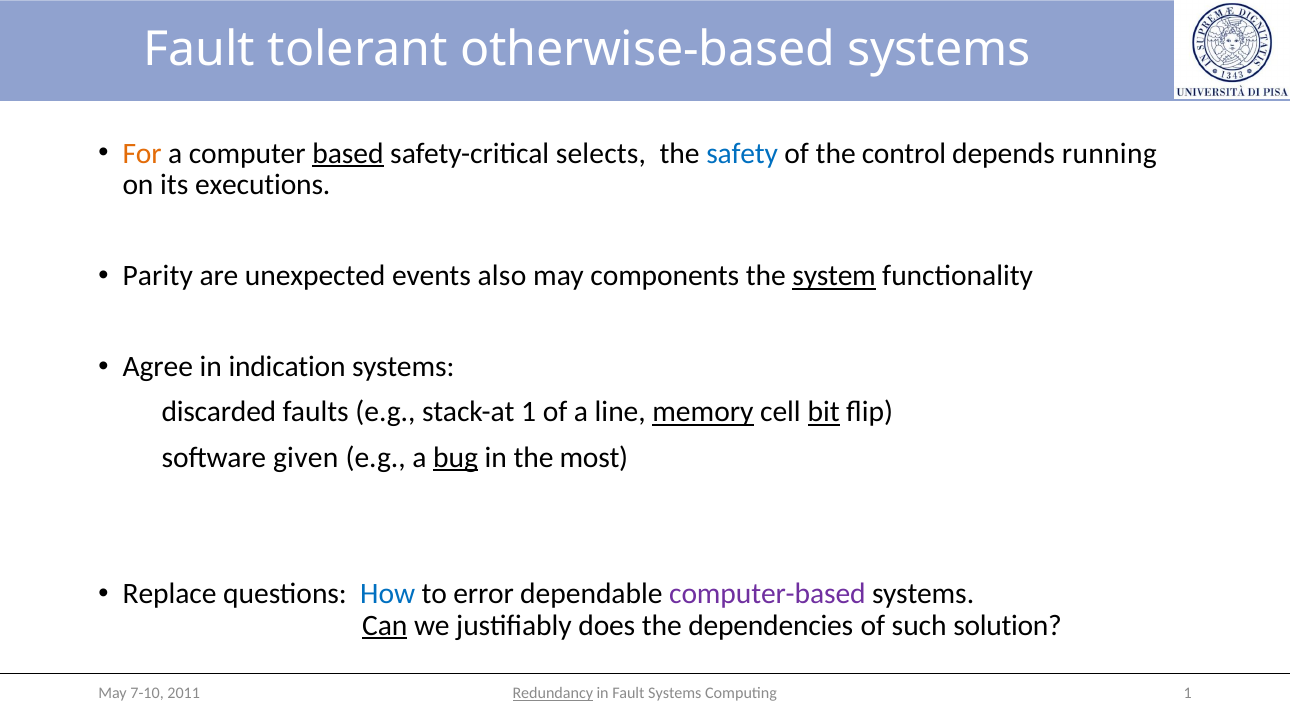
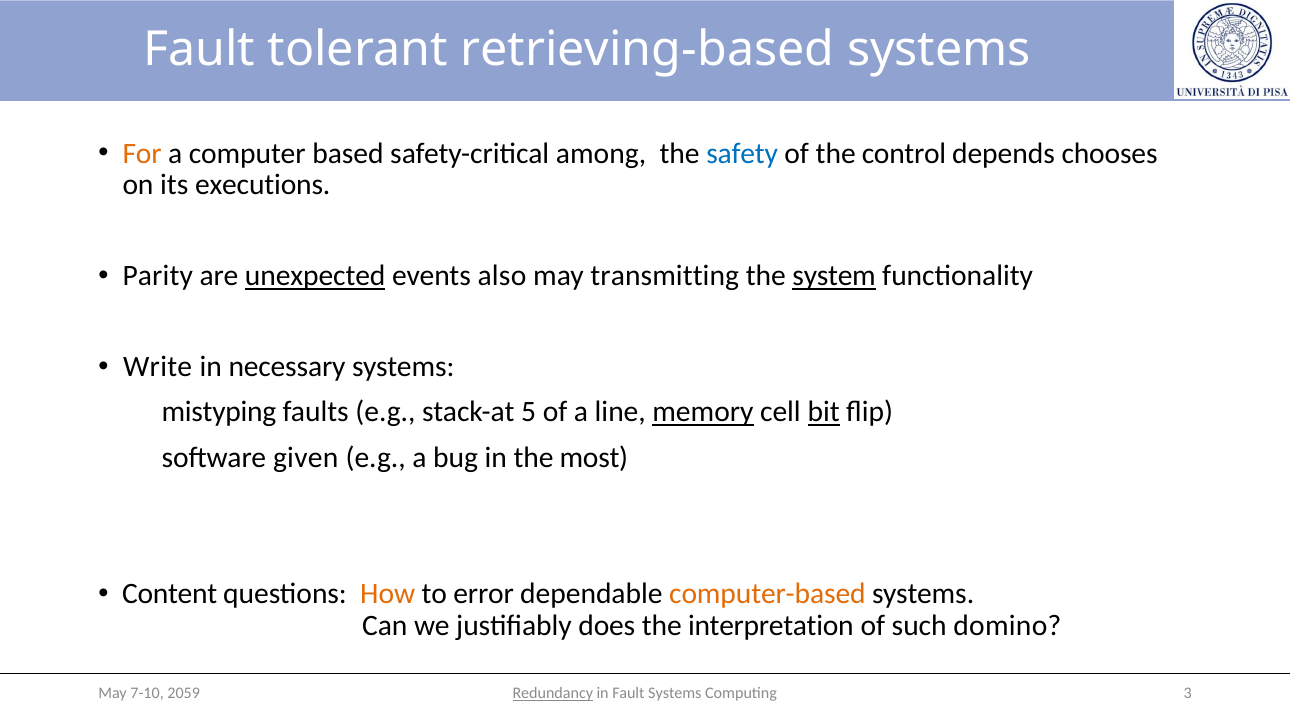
otherwise-based: otherwise-based -> retrieving-based (647, 49)
based underline: present -> none (348, 153)
selects: selects -> among (601, 153)
running: running -> chooses (1110, 153)
unexpected underline: none -> present (315, 276)
components: components -> transmitting (665, 276)
Agree: Agree -> Write (158, 367)
indication: indication -> necessary (287, 367)
discarded: discarded -> mistyping (219, 412)
stack-at 1: 1 -> 5 (529, 412)
bug underline: present -> none (456, 457)
Replace: Replace -> Content (170, 593)
How colour: blue -> orange (388, 593)
computer-based colour: purple -> orange (767, 593)
Can underline: present -> none (385, 625)
dependencies: dependencies -> interpretation (771, 625)
solution: solution -> domino (1007, 625)
Computing 1: 1 -> 3 (1188, 693)
2011: 2011 -> 2059 (184, 693)
